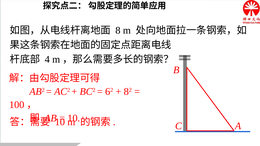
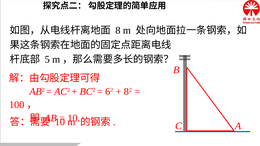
4: 4 -> 5 (47, 60)
